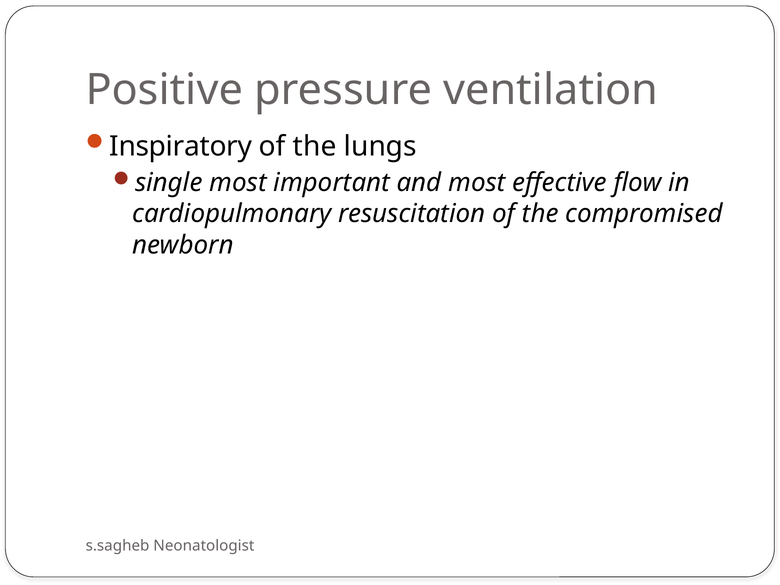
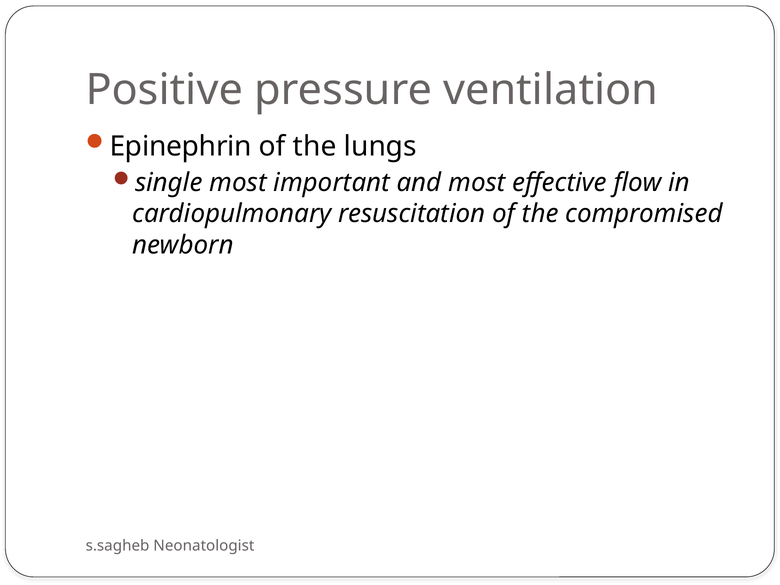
Inspiratory: Inspiratory -> Epinephrin (181, 146)
